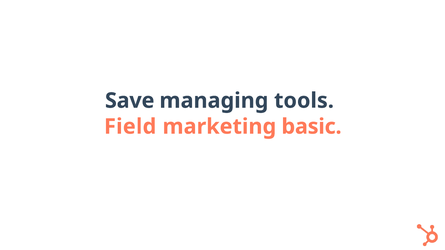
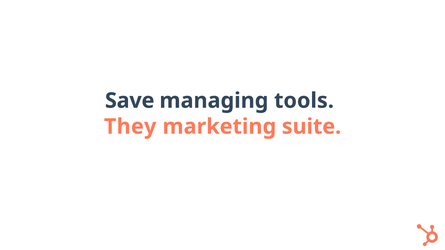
Field: Field -> They (130, 127)
basic: basic -> suite (311, 127)
